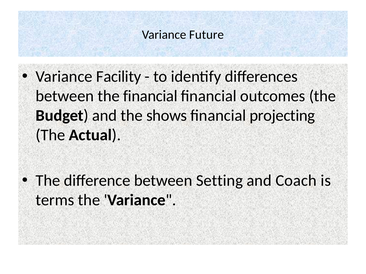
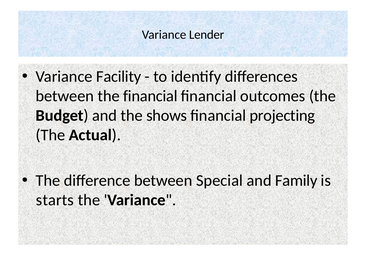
Future: Future -> Lender (207, 35)
Setting: Setting -> Special (219, 181)
Coach: Coach -> Family (296, 181)
terms: terms -> starts (55, 200)
